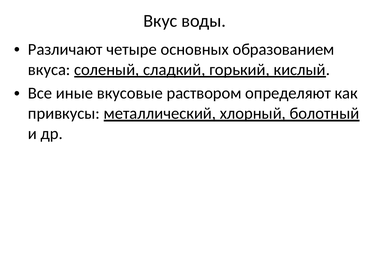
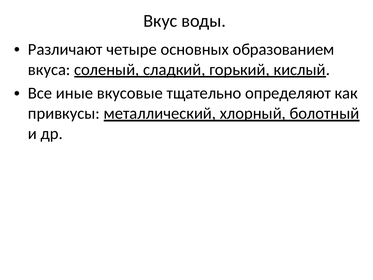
раствором: раствором -> тщательно (204, 93)
